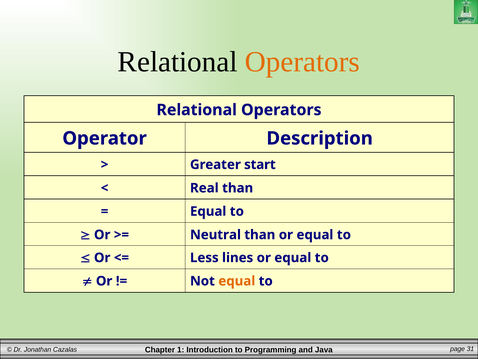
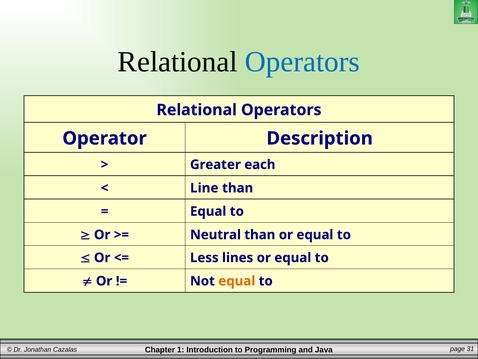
Operators colour: orange -> blue (302, 62)
start: start -> each (260, 164)
Real: Real -> Line (204, 188)
